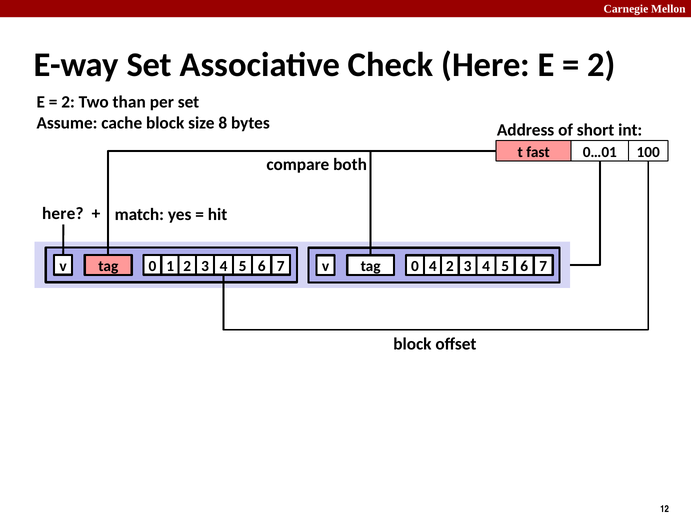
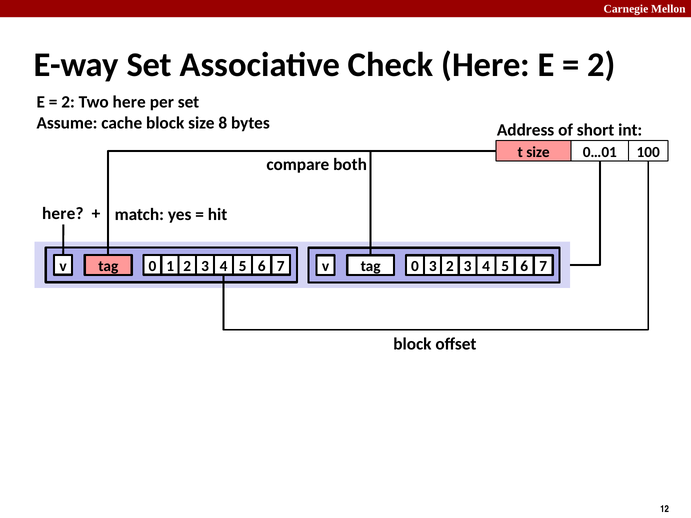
Two than: than -> here (129, 102)
t fast: fast -> size (538, 152)
0 4: 4 -> 3 (433, 266)
